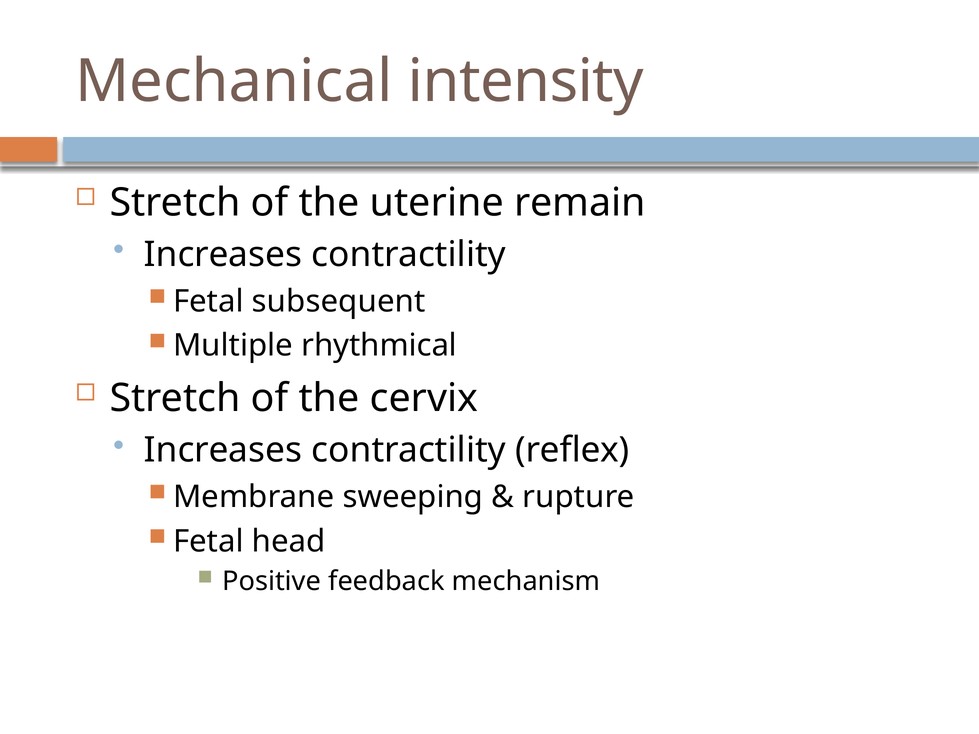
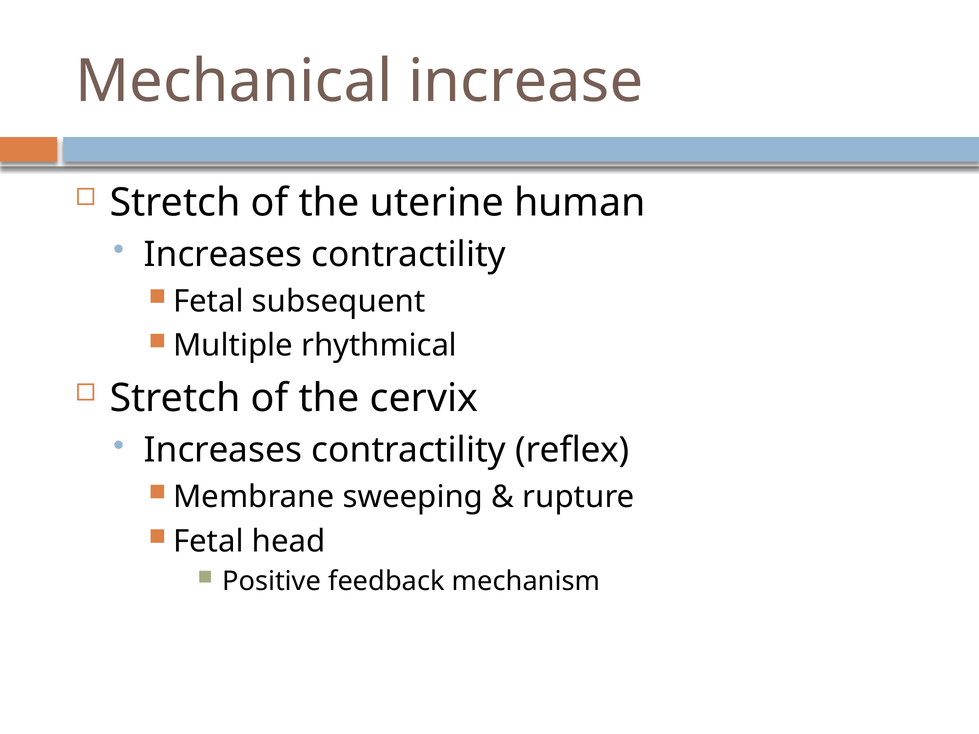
intensity: intensity -> increase (526, 82)
remain: remain -> human (580, 203)
